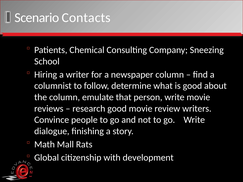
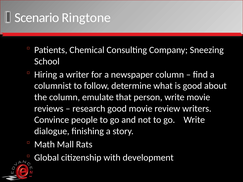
Contacts: Contacts -> Ringtone (86, 18)
